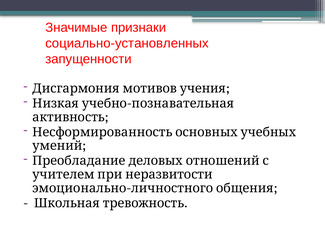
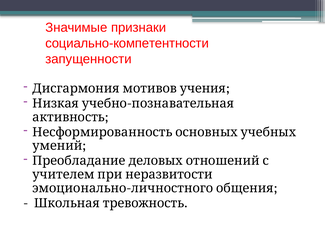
социально-установленных: социально-установленных -> социально-компетентности (127, 43)
